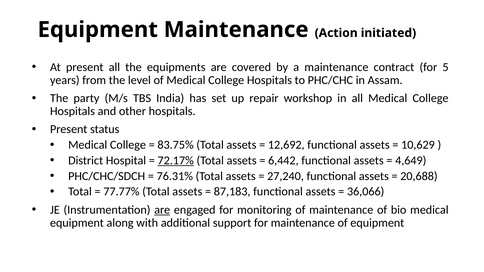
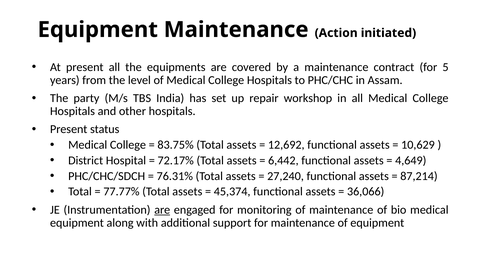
72.17% underline: present -> none (176, 161)
20,688: 20,688 -> 87,214 (419, 176)
87,183: 87,183 -> 45,374 (232, 192)
